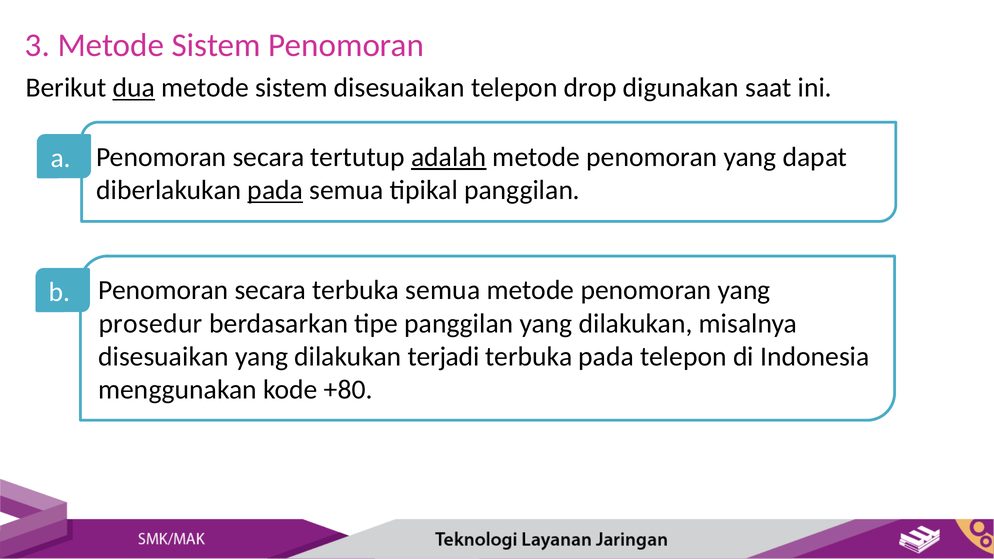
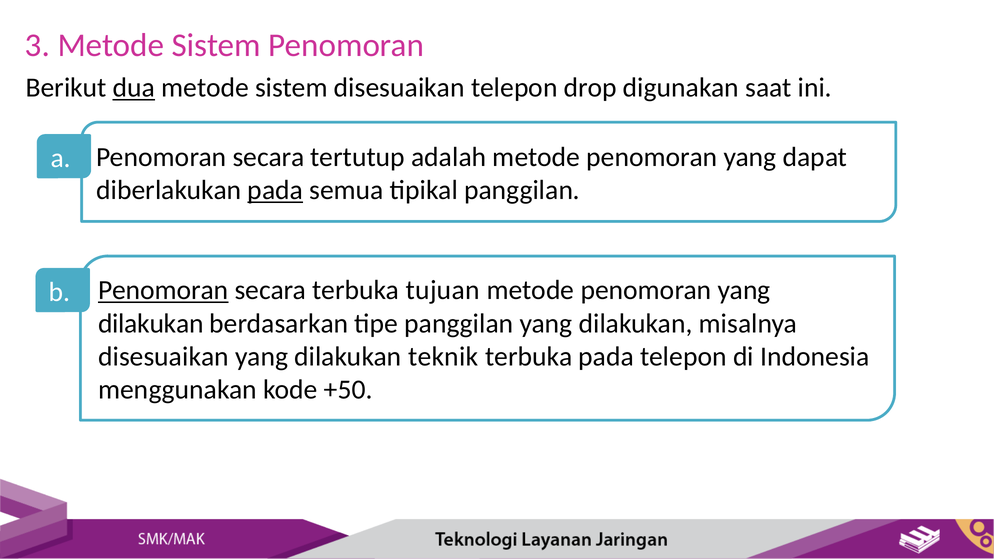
adalah underline: present -> none (449, 157)
Penomoran underline: none -> present (163, 290)
terbuka semua: semua -> tujuan (443, 290)
prosedur: prosedur -> dilakukan (151, 324)
terjadi: terjadi -> teknik (443, 357)
+80: +80 -> +50 (348, 390)
